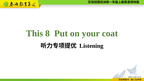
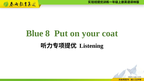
This: This -> Blue (35, 33)
